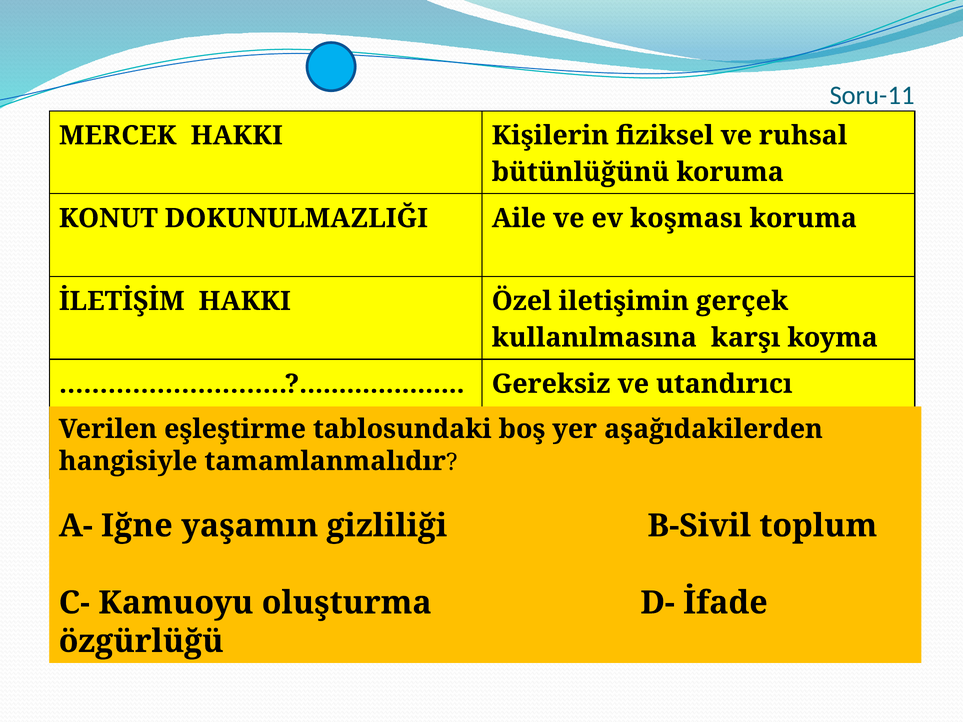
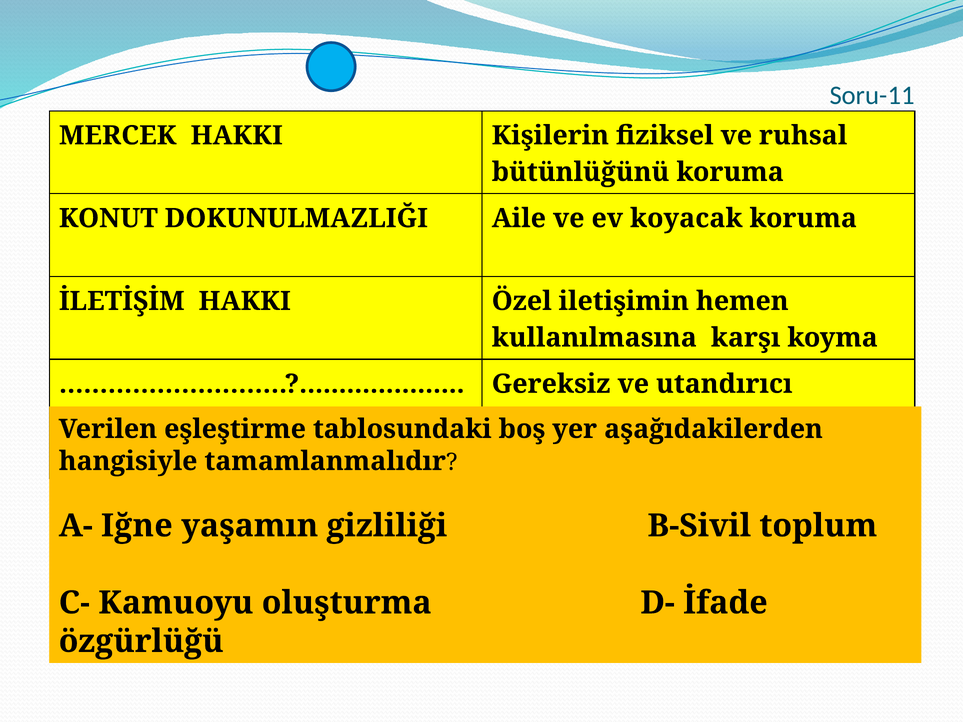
koşması: koşması -> koyacak (686, 218)
gerçek: gerçek -> hemen (742, 301)
